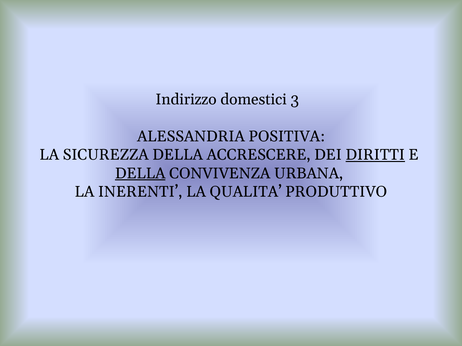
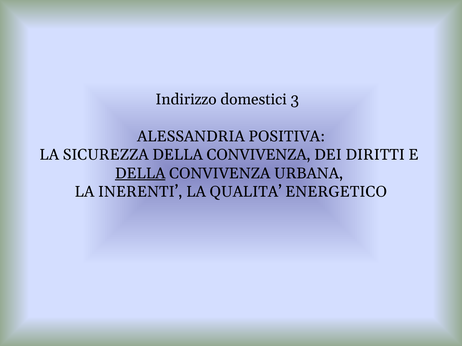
SICUREZZA DELLA ACCRESCERE: ACCRESCERE -> CONVIVENZA (259, 155)
DIRITTI underline: present -> none (375, 155)
PRODUTTIVO: PRODUTTIVO -> ENERGETICO (336, 192)
